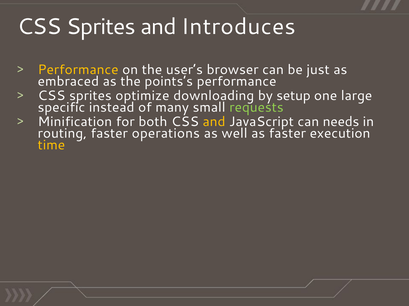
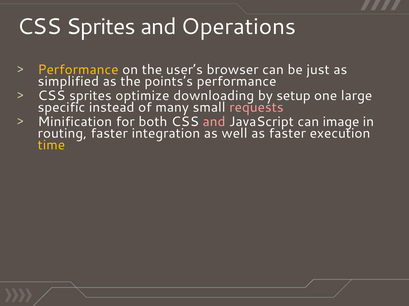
Introduces: Introduces -> Operations (239, 27)
embraced: embraced -> simplified (68, 81)
requests colour: light green -> pink (256, 108)
and colour: yellow -> pink (214, 122)
needs: needs -> image (341, 122)
operations: operations -> integration (166, 134)
